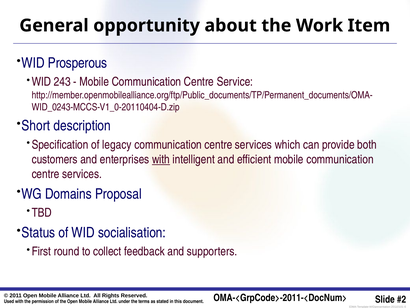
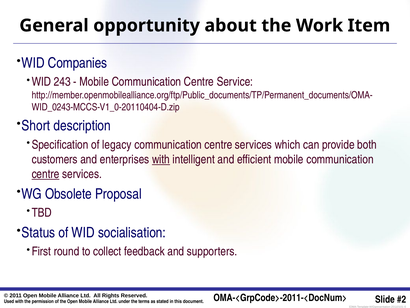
Prosperous: Prosperous -> Companies (78, 63)
centre underline: none -> present (46, 174)
Domains: Domains -> Obsolete (68, 194)
